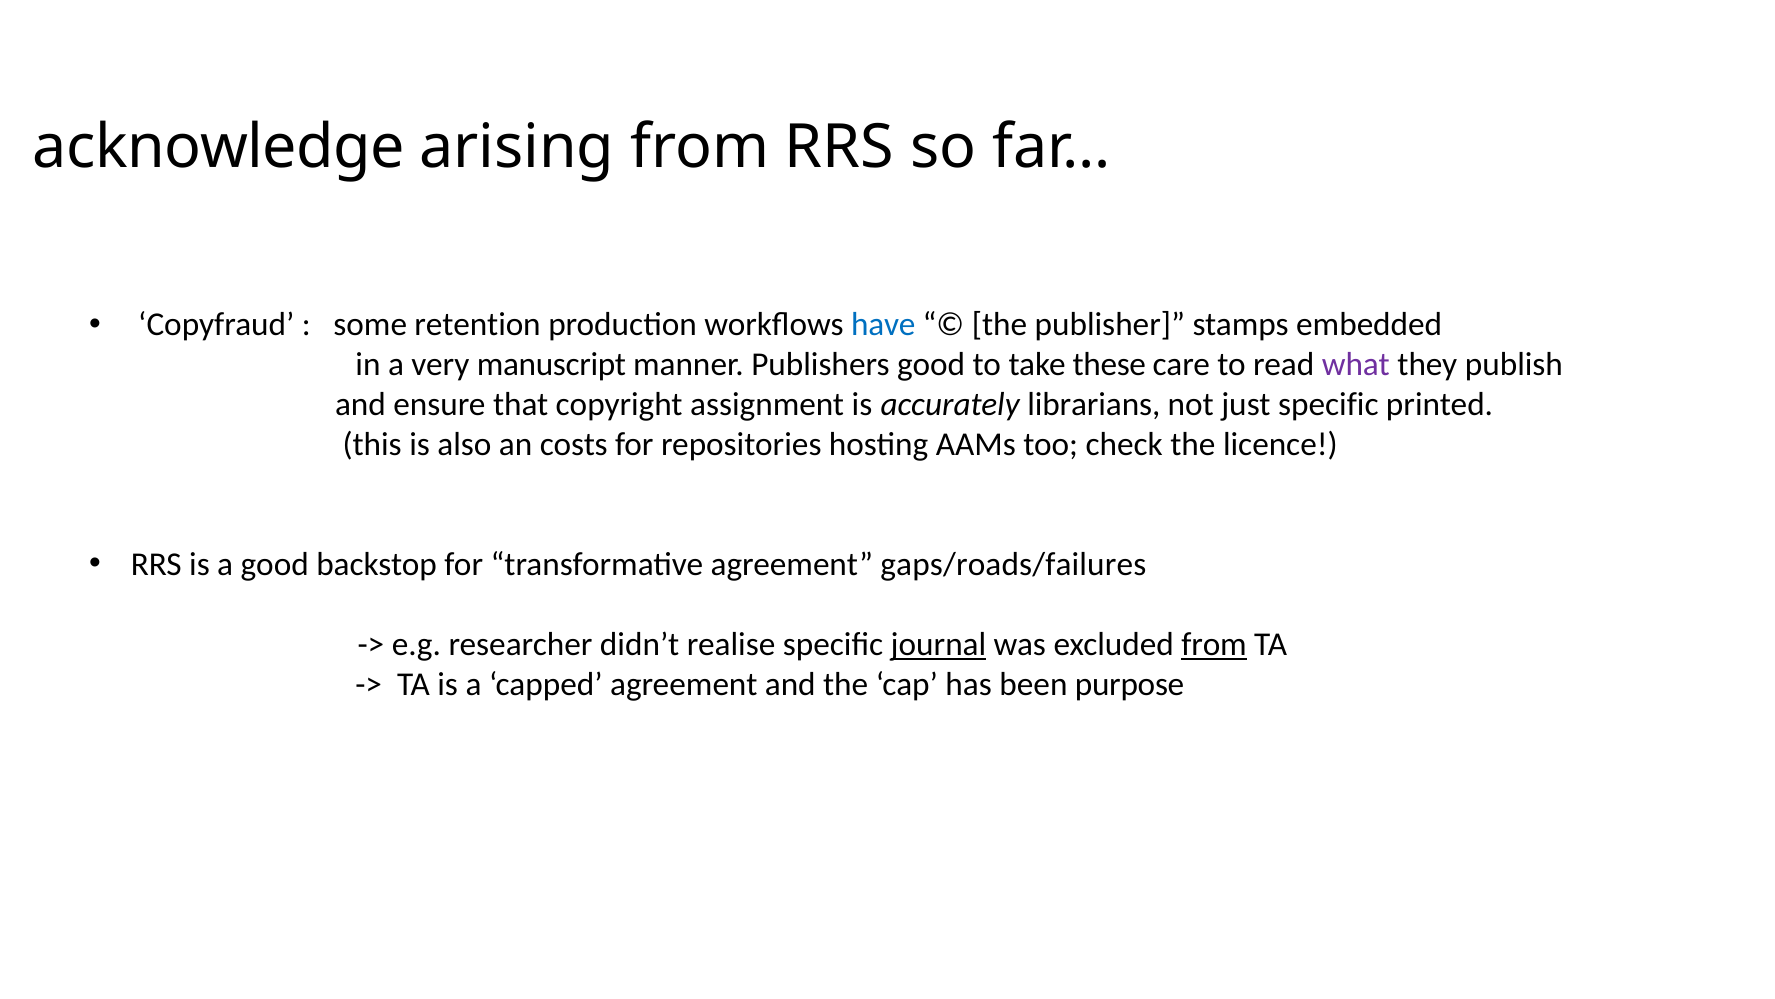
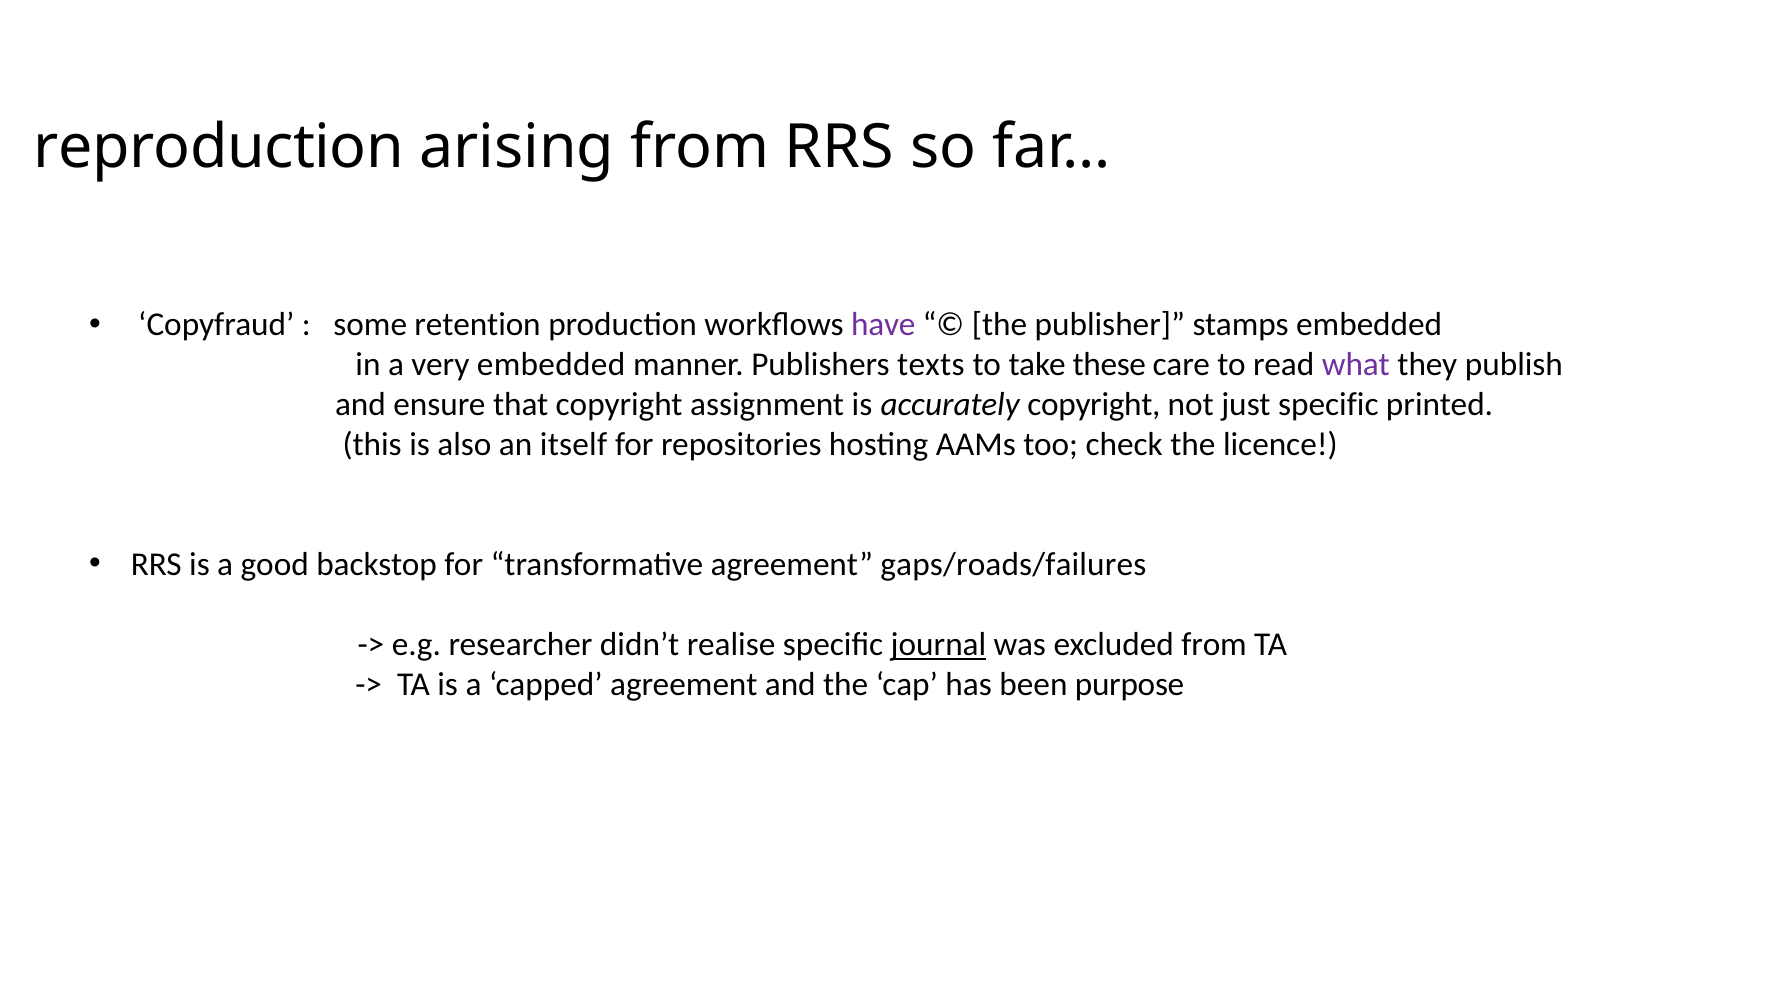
acknowledge: acknowledge -> reproduction (219, 147)
have colour: blue -> purple (883, 325)
very manuscript: manuscript -> embedded (551, 365)
Publishers good: good -> texts (931, 365)
accurately librarians: librarians -> copyright (1094, 405)
costs: costs -> itself (574, 445)
from underline: present -> none (1214, 644)
